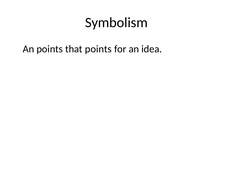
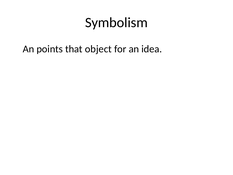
that points: points -> object (98, 49)
